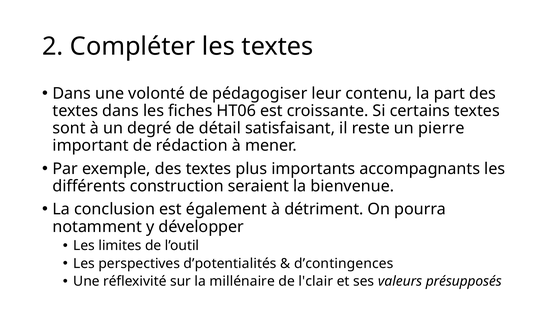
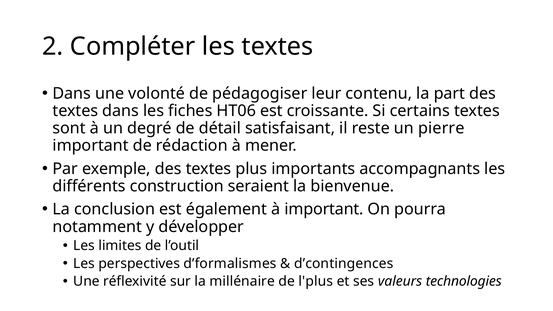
à détriment: détriment -> important (324, 209)
d’potentialités: d’potentialités -> d’formalismes (230, 264)
l'clair: l'clair -> l'plus (316, 281)
présupposés: présupposés -> technologies (464, 281)
